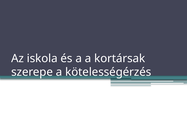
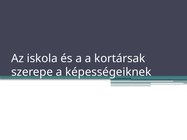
kötelességérzés: kötelességérzés -> képességeiknek (108, 72)
